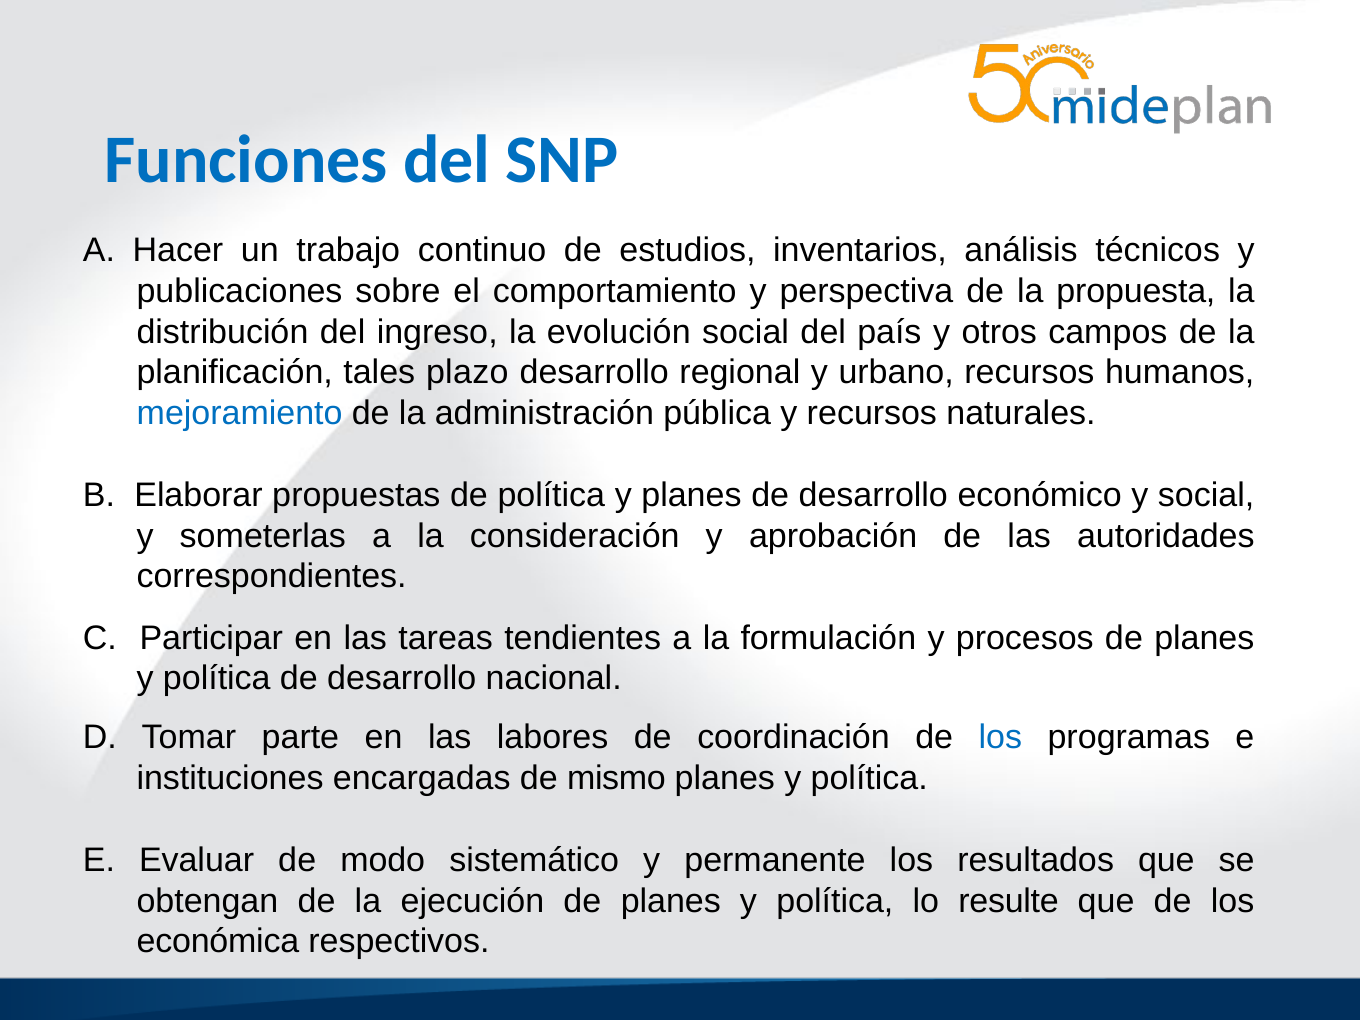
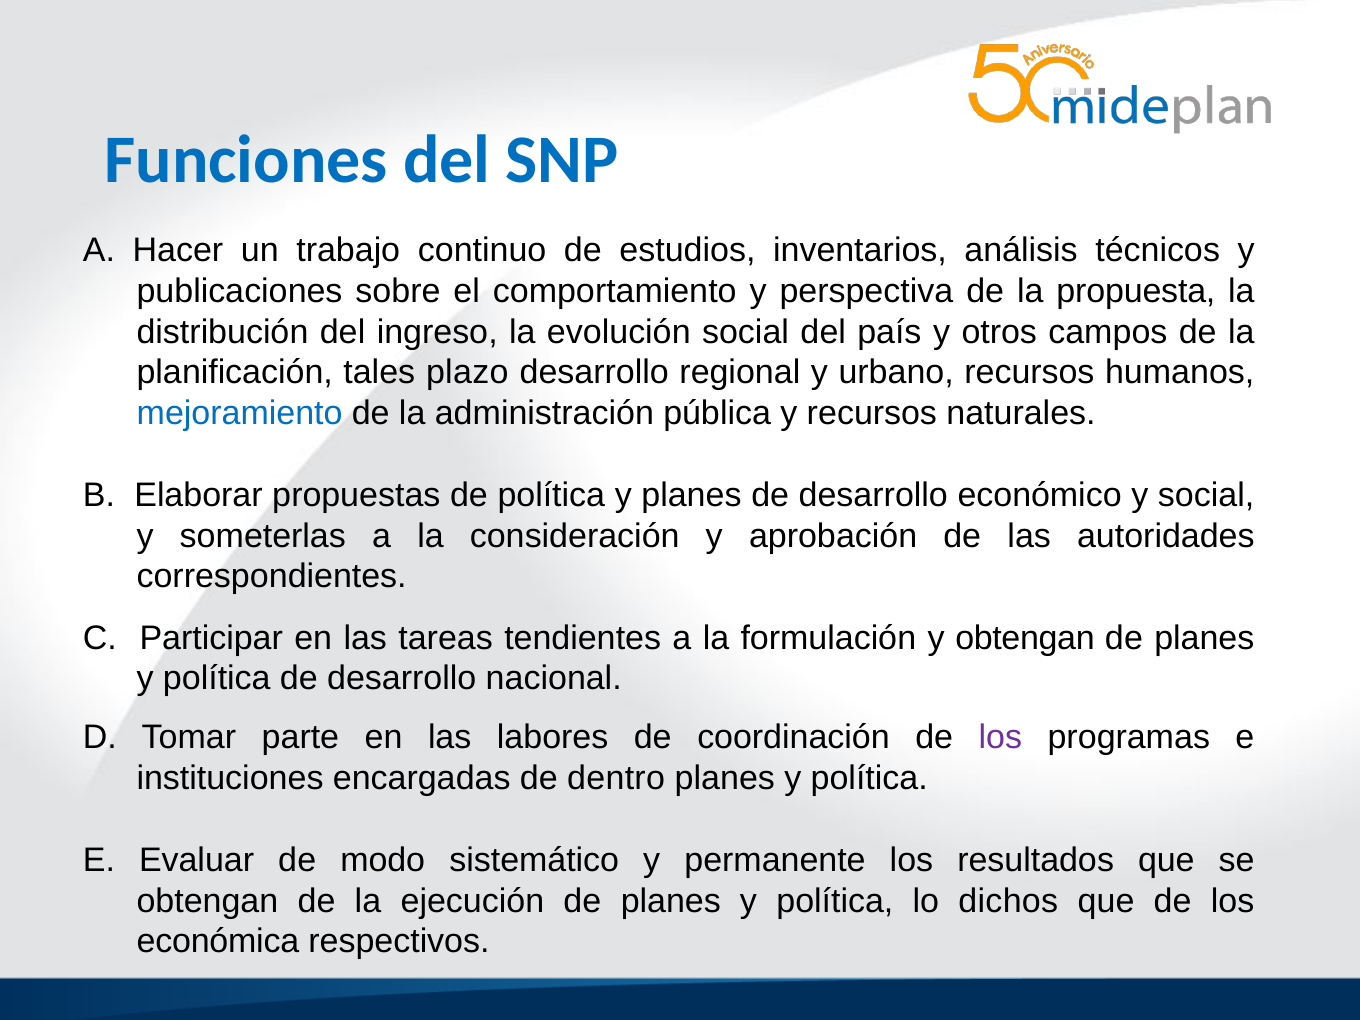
y procesos: procesos -> obtengan (1025, 638)
los colour: blue -> purple (1000, 738)
mismo: mismo -> dentro (616, 778)
resulte: resulte -> dichos (1008, 901)
